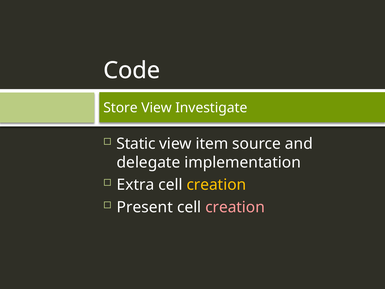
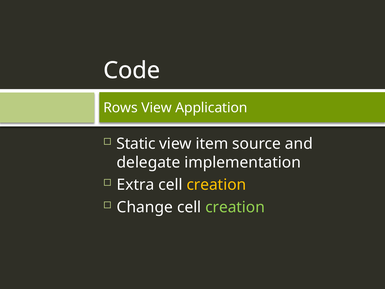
Store: Store -> Rows (120, 108)
Investigate: Investigate -> Application (211, 108)
Present: Present -> Change (145, 207)
creation colour: pink -> light green (235, 207)
